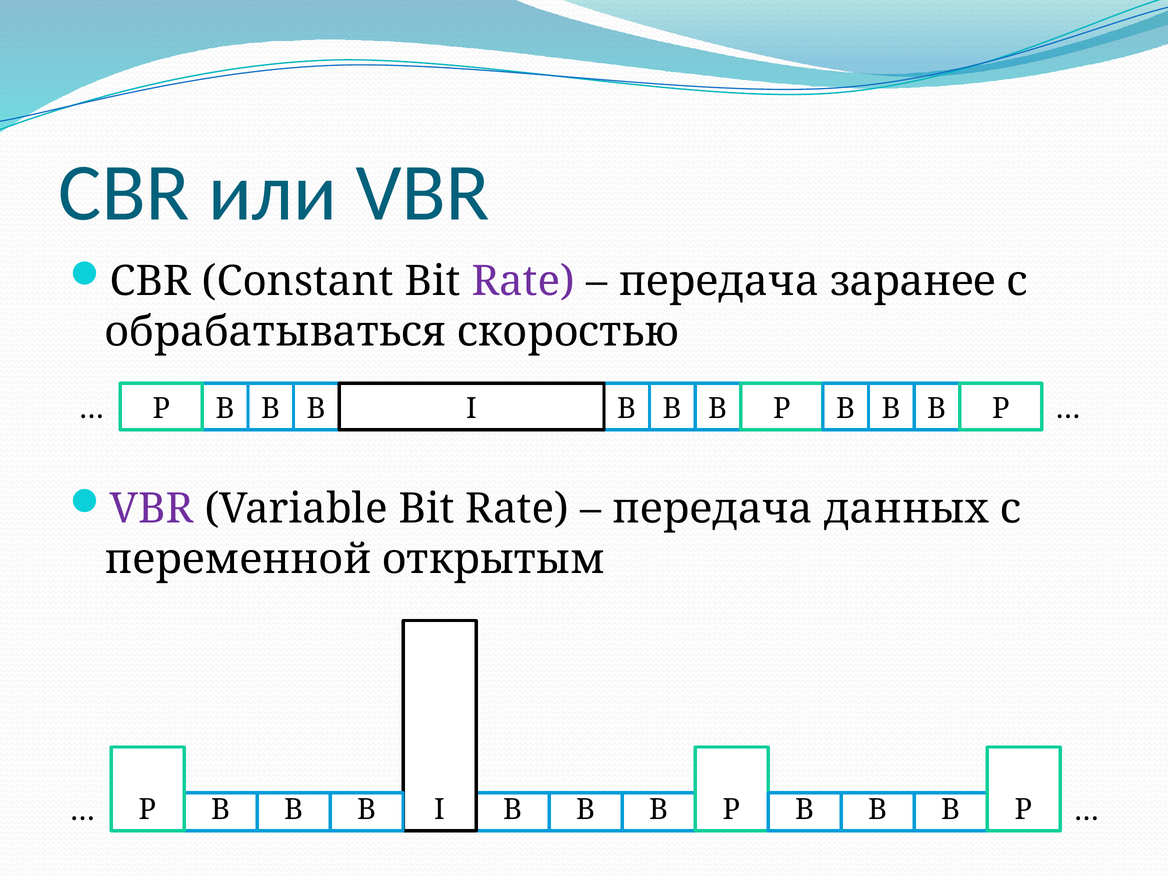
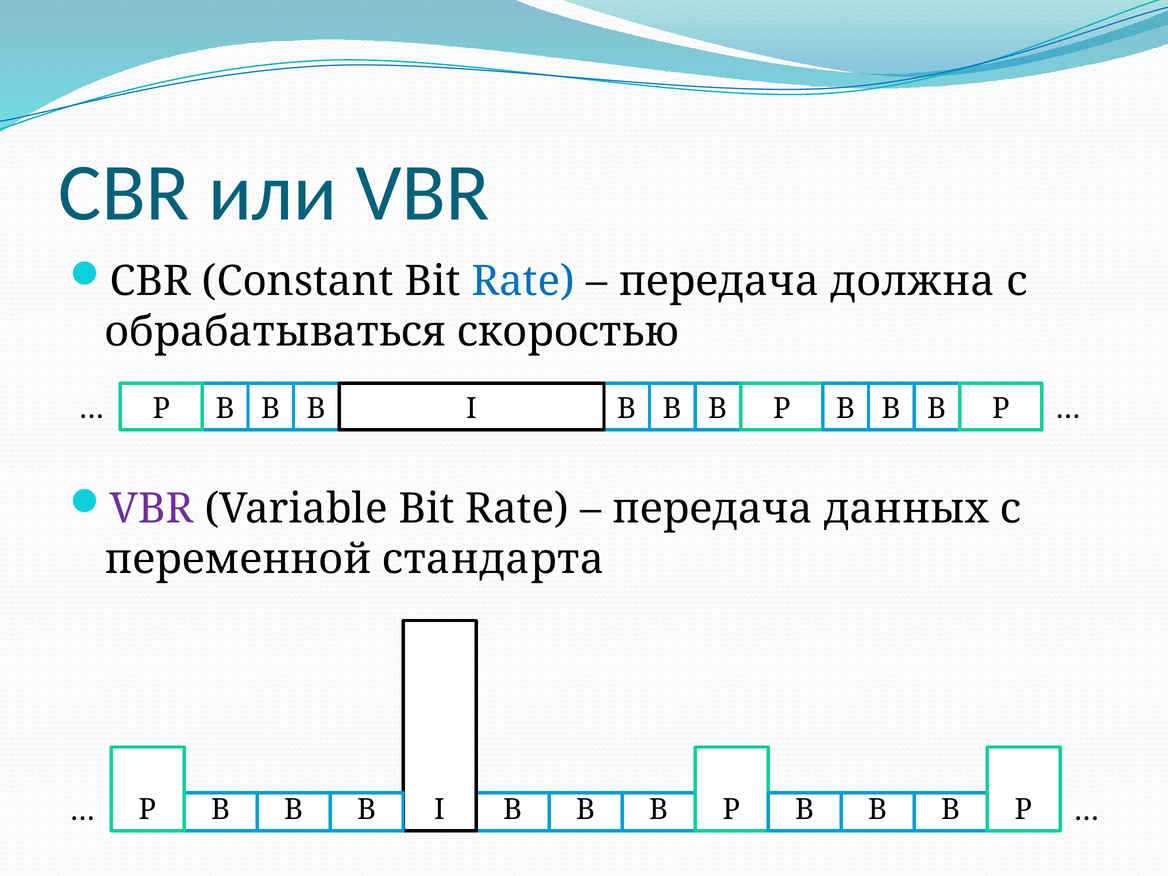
Rate colour: purple -> blue (523, 281)
заранее: заранее -> должна (913, 281)
открытым: открытым -> стандарта (493, 559)
